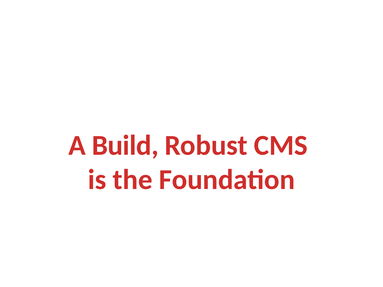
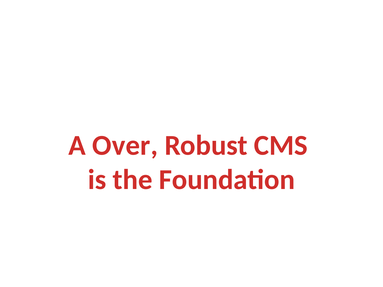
Build: Build -> Over (125, 145)
